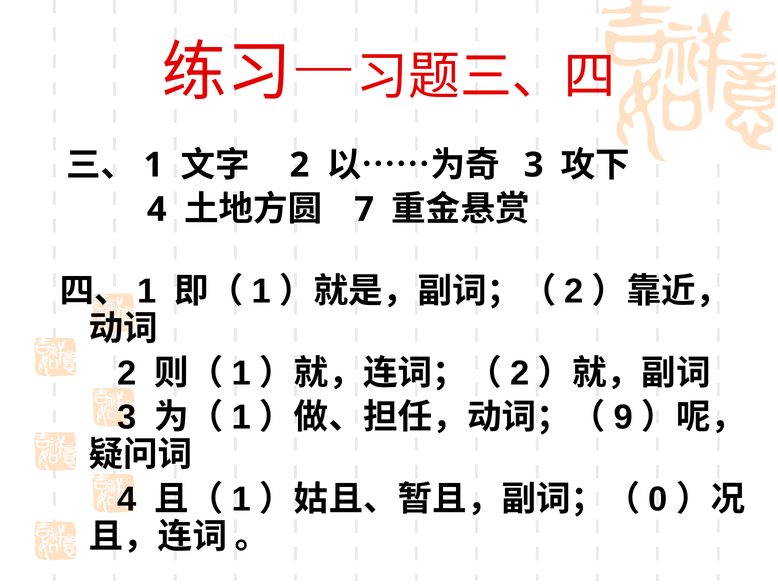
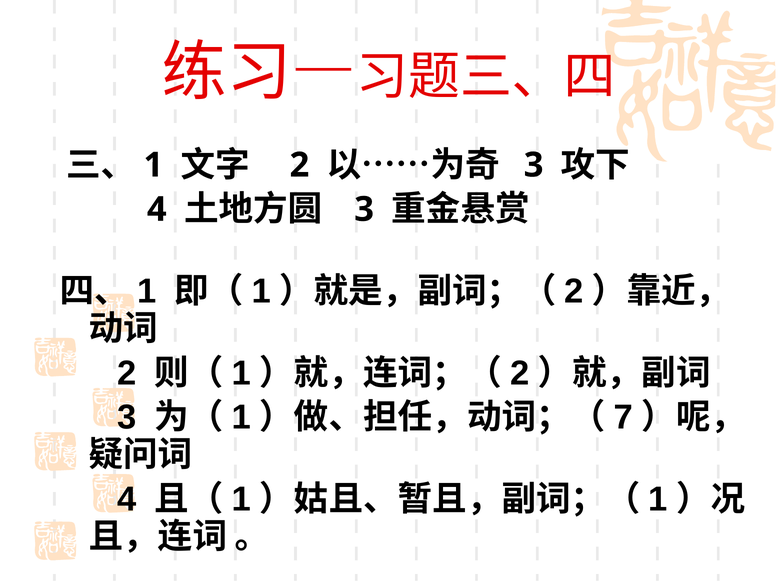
7: 7 -> 3 (364, 209)
9: 9 -> 7 (623, 417)
0: 0 -> 1 (658, 499)
